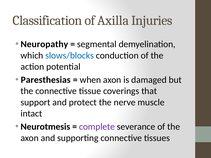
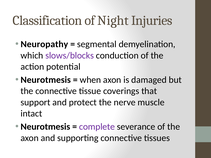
Axilla: Axilla -> Night (113, 20)
slows/blocks colour: blue -> purple (70, 56)
Paresthesias: Paresthesias -> Neurotmesis (46, 80)
